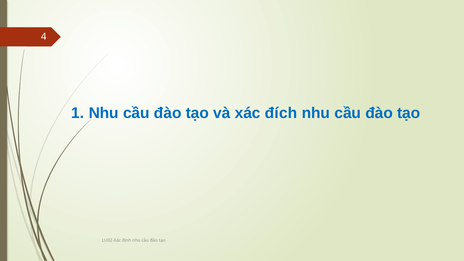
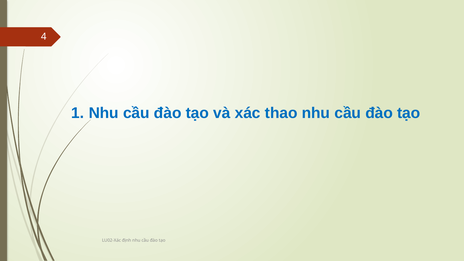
đích: đích -> thao (281, 113)
